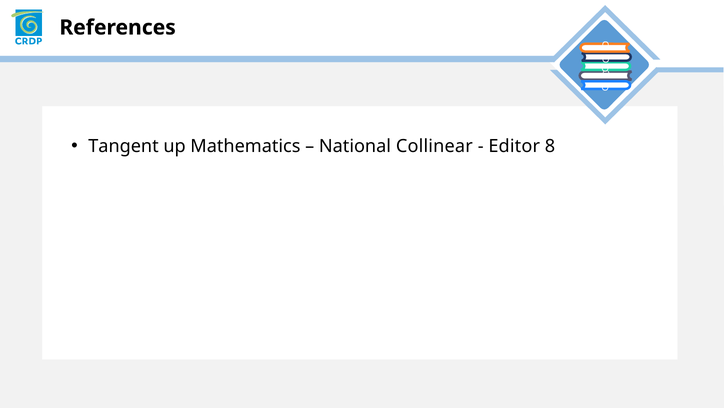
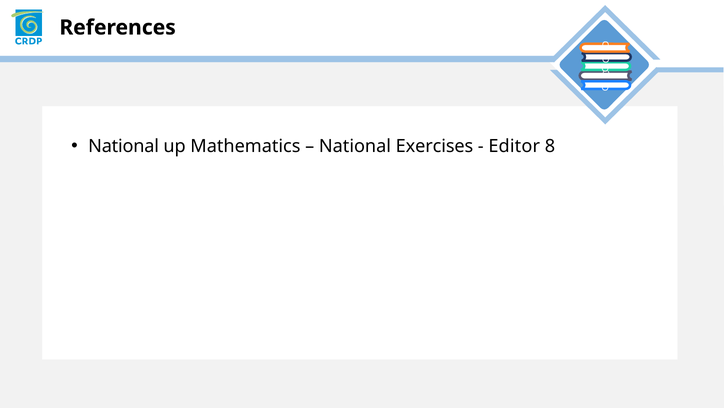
Tangent: Tangent -> National (124, 146)
Collinear: Collinear -> Exercises (434, 146)
